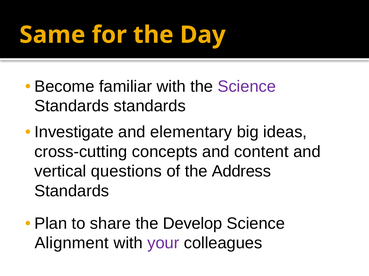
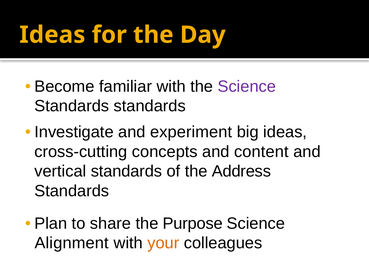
Same: Same -> Ideas (52, 35)
elementary: elementary -> experiment (191, 132)
vertical questions: questions -> standards (126, 172)
Develop: Develop -> Purpose (193, 224)
your colour: purple -> orange (163, 244)
